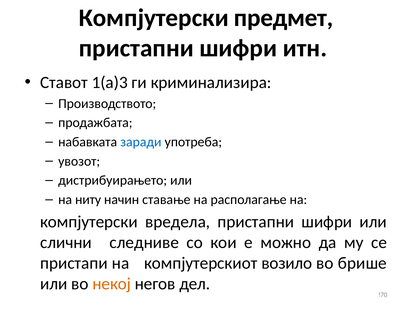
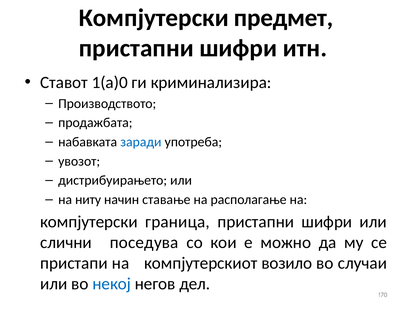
1(а)3: 1(а)3 -> 1(а)0 (110, 83)
вредела: вредела -> граница (178, 222)
следниве: следниве -> поседува (144, 242)
брише: брише -> случаи (362, 263)
некој colour: orange -> blue (112, 284)
